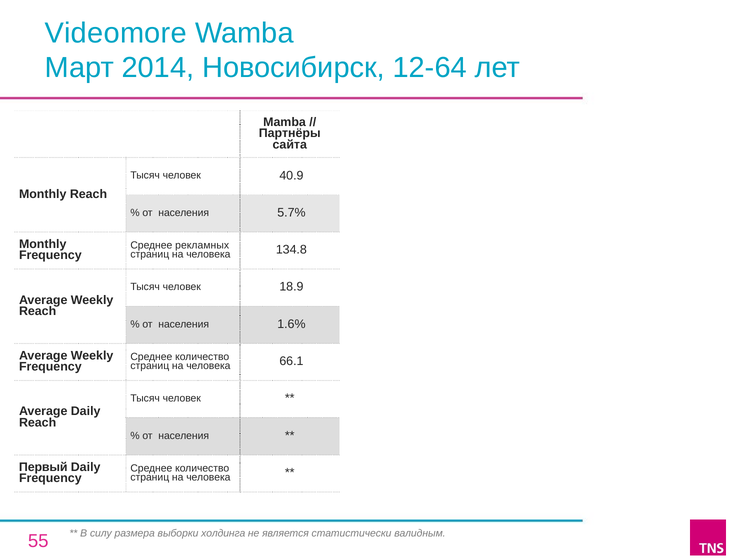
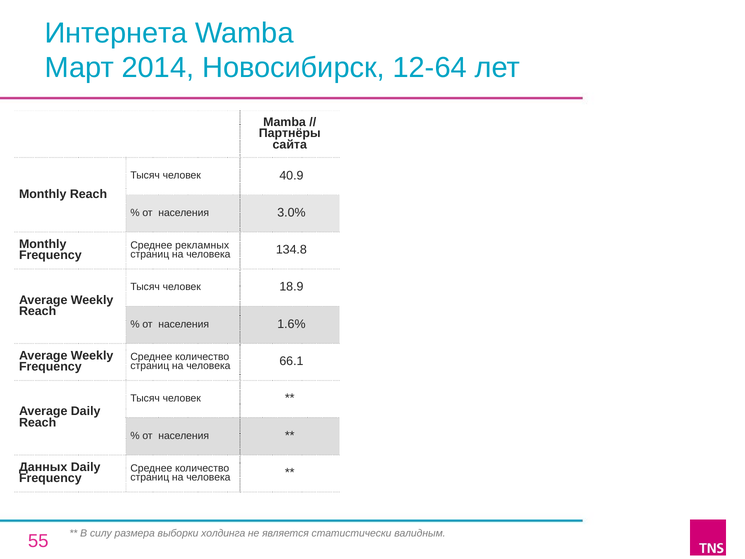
Videomore: Videomore -> Интернета (116, 33)
5.7%: 5.7% -> 3.0% (291, 212)
Первый: Первый -> Данных (43, 467)
